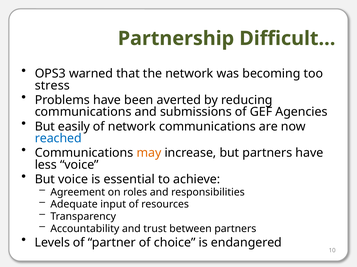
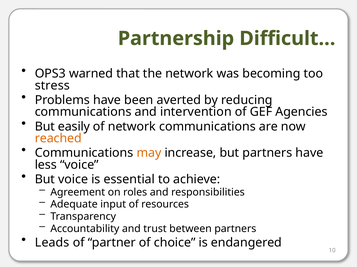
submissions: submissions -> intervention (196, 112)
reached colour: blue -> orange (58, 139)
Levels: Levels -> Leads (52, 243)
